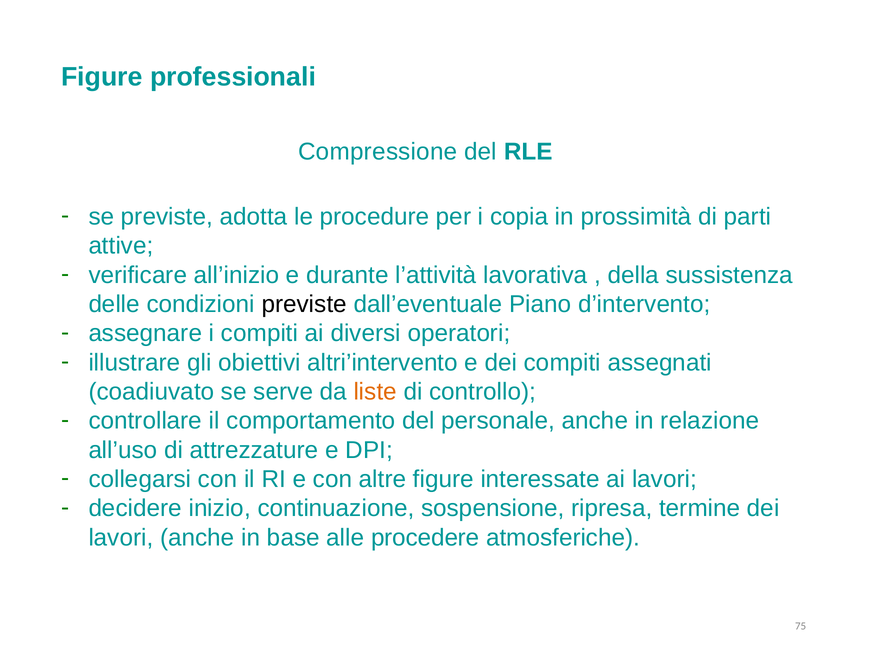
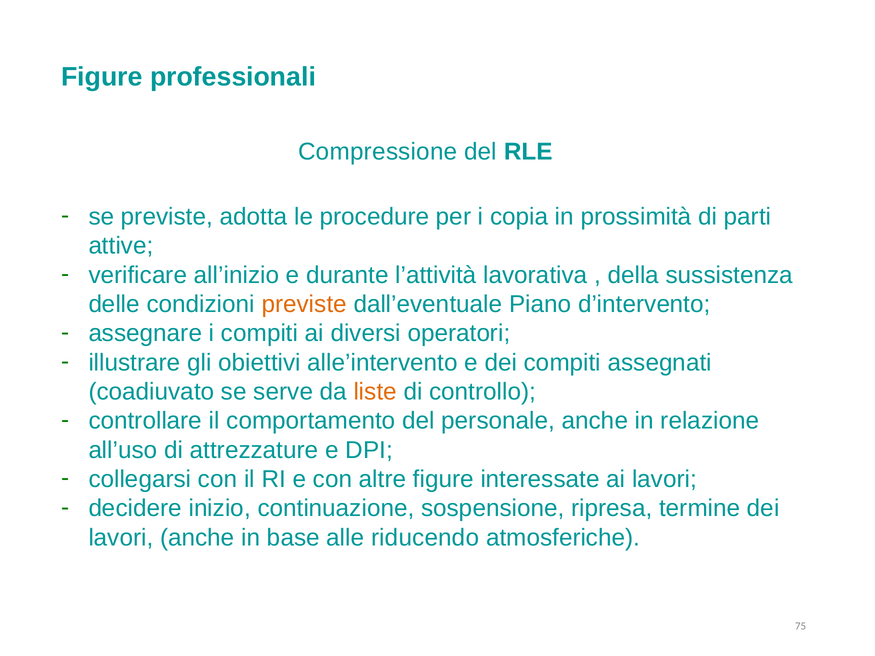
previste colour: black -> orange (304, 304)
altri’intervento: altri’intervento -> alle’intervento (383, 363)
procedere: procedere -> riducendo (425, 538)
